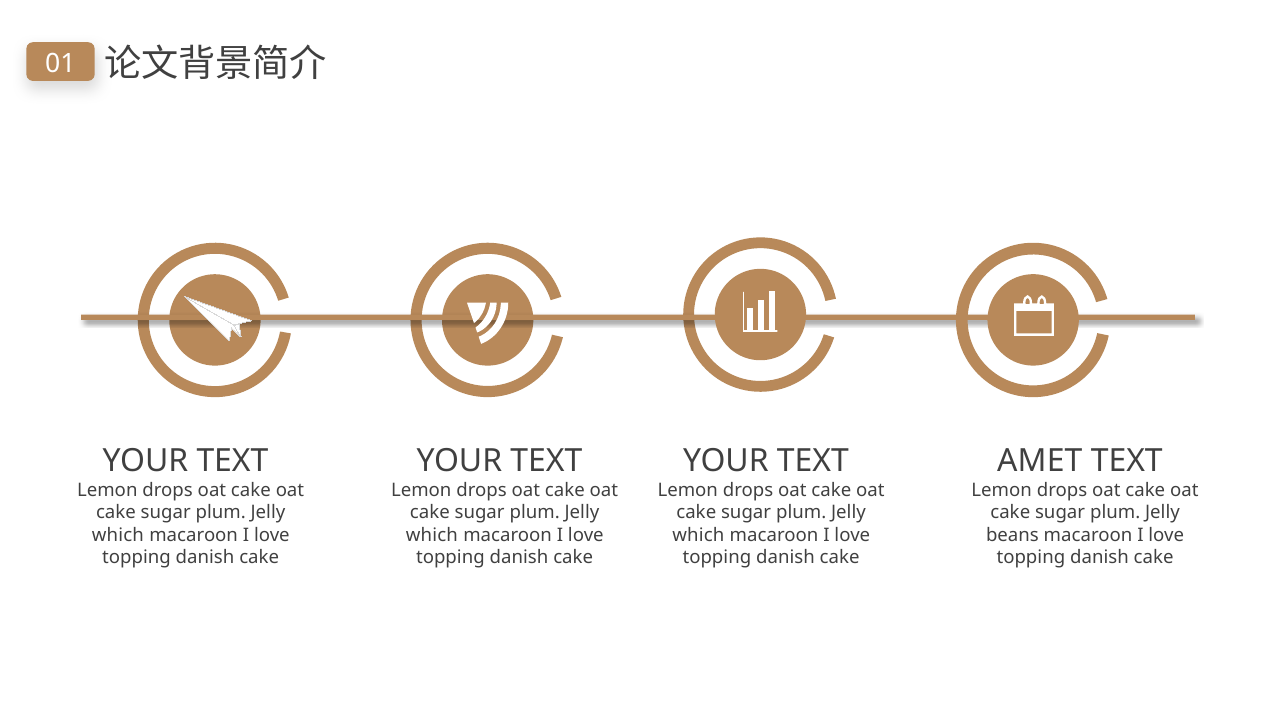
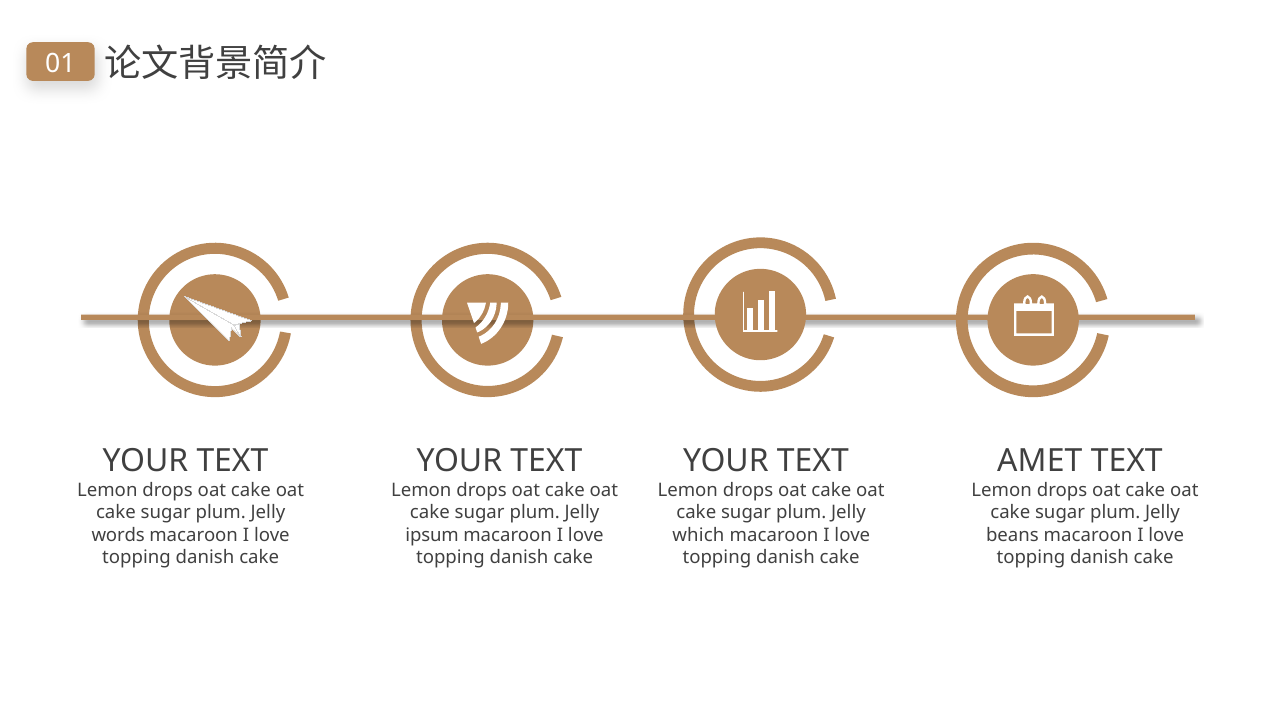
which: which -> words (118, 535)
which: which -> ipsum (432, 535)
